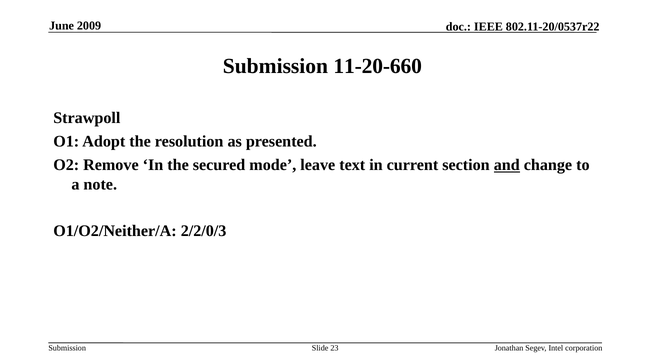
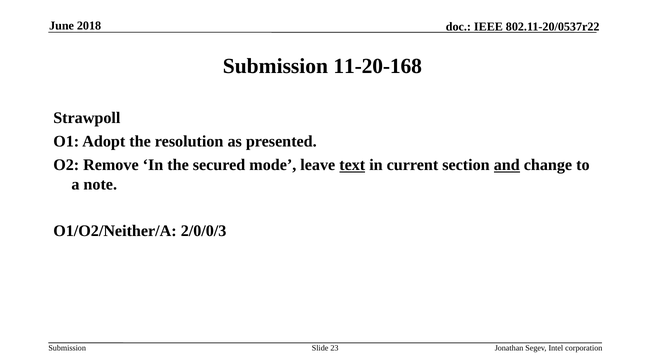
2009: 2009 -> 2018 (89, 26)
11-20-660: 11-20-660 -> 11-20-168 (378, 66)
text underline: none -> present (352, 165)
2/2/0/3: 2/2/0/3 -> 2/0/0/3 (204, 231)
